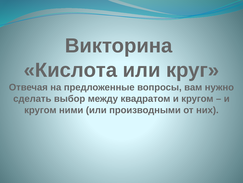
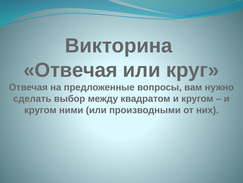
Кислота: Кислота -> Отвечая (70, 70)
